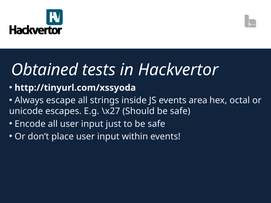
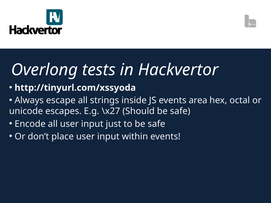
Obtained: Obtained -> Overlong (44, 70)
